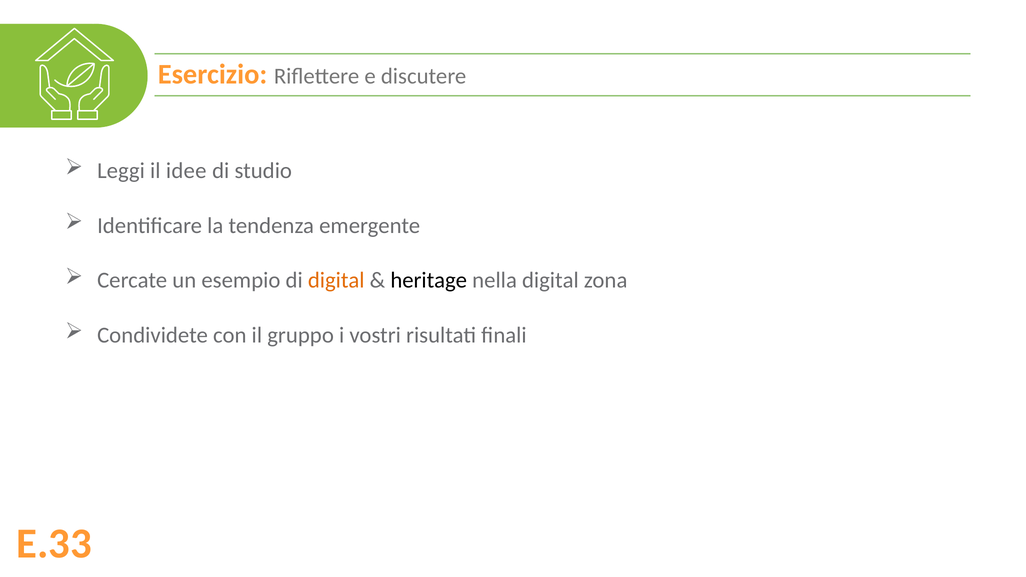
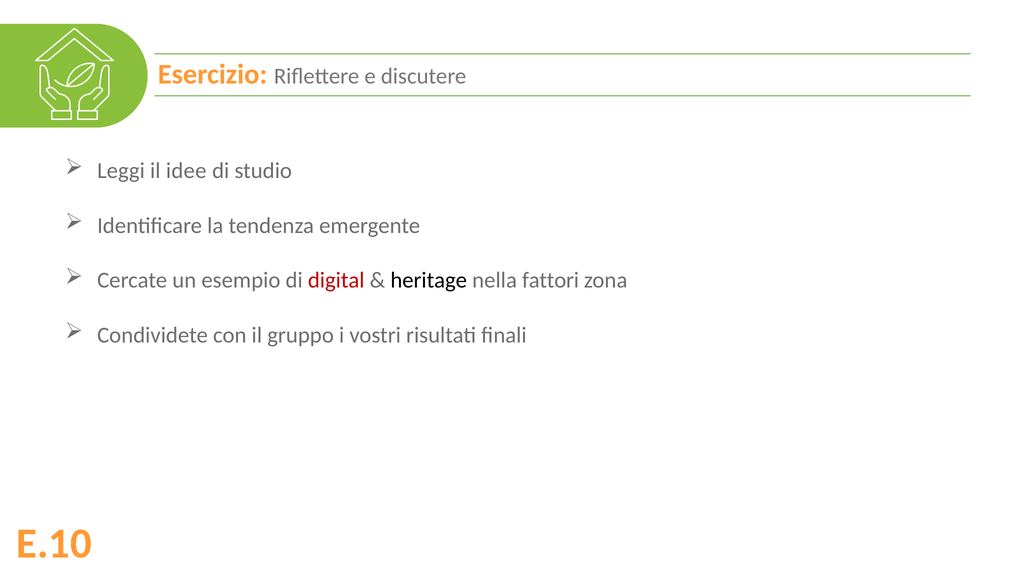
digital colour: orange -> red (336, 280)
nella digital: digital -> fattori (551, 280)
E.33: E.33 -> E.10 (54, 544)
